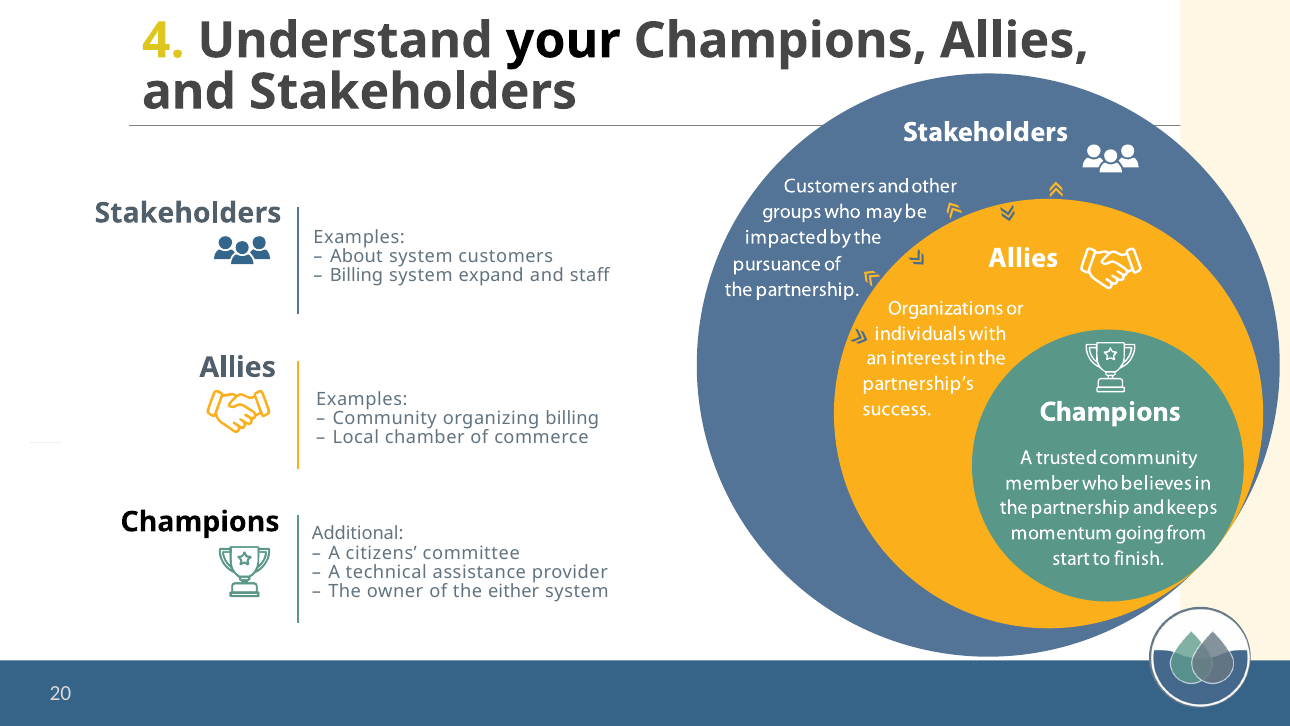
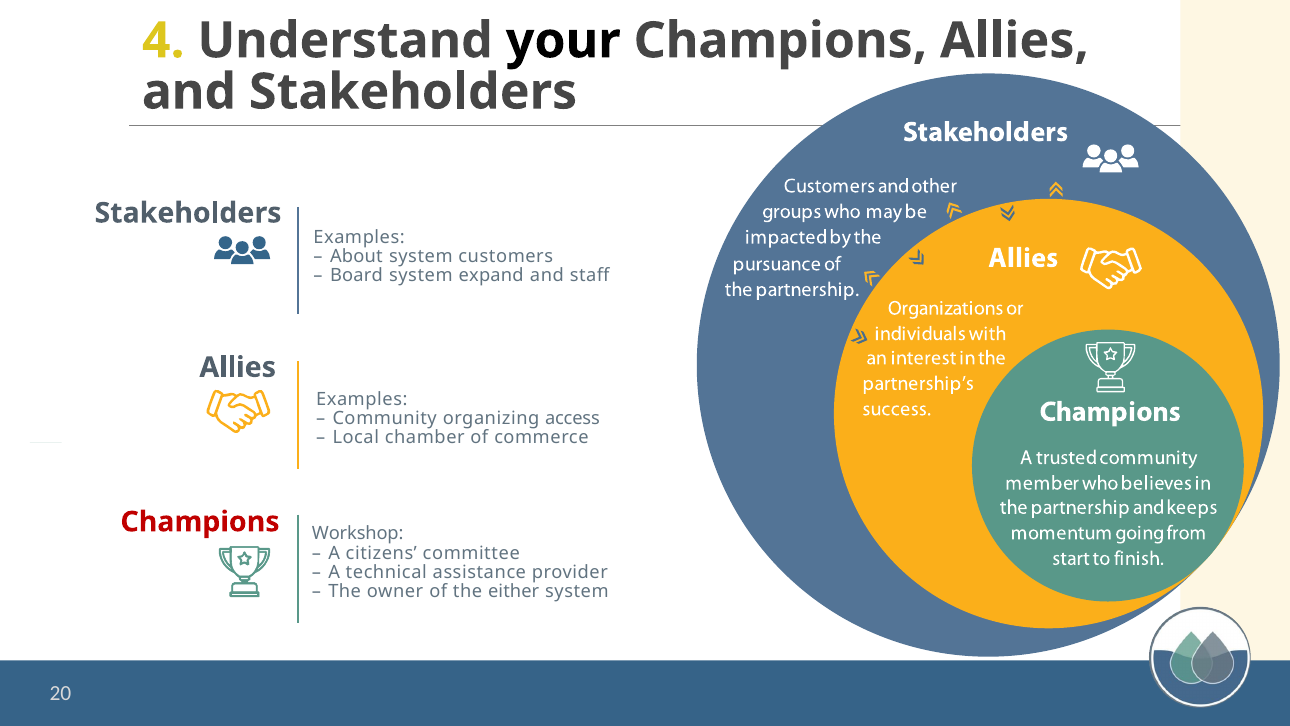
Billing: Billing -> Board (356, 276)
organizing billing: billing -> access (572, 418)
Champions colour: black -> red (200, 522)
Additional: Additional -> Workshop (358, 534)
